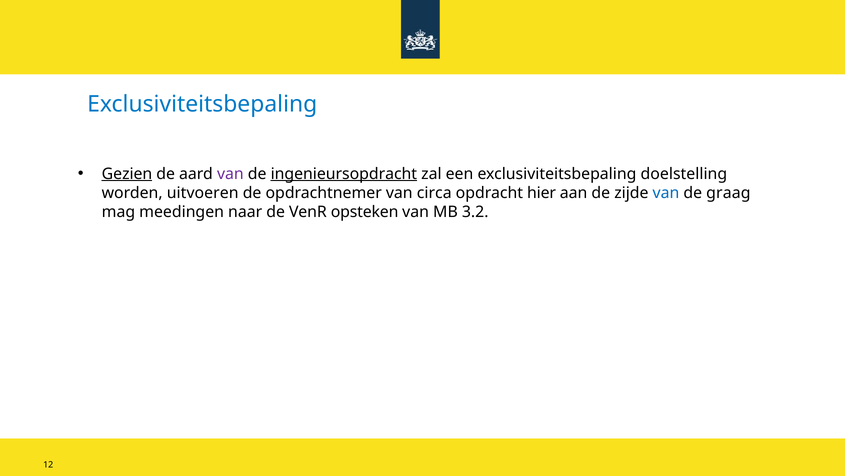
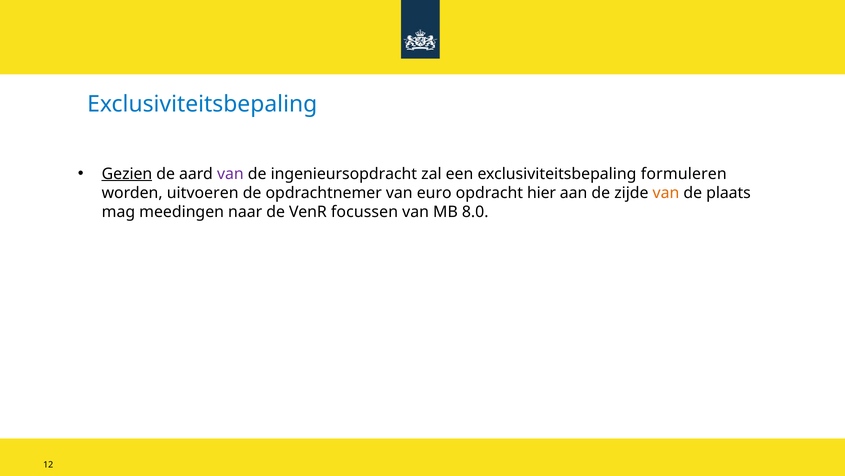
ingenieursopdracht underline: present -> none (344, 174)
doelstelling: doelstelling -> formuleren (684, 174)
circa: circa -> euro (434, 193)
van colour: blue -> orange (666, 193)
graag: graag -> plaats (729, 193)
opsteken: opsteken -> focussen (364, 212)
3.2: 3.2 -> 8.0 (475, 212)
